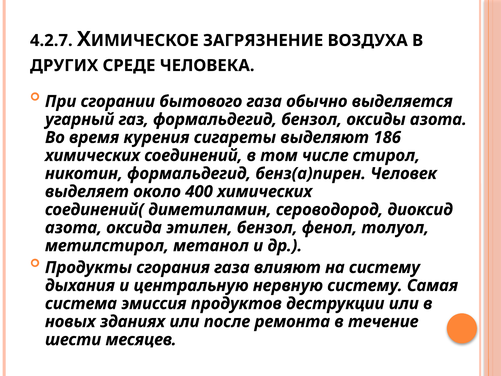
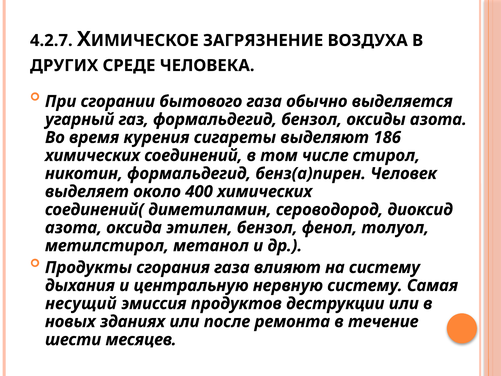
система: система -> несущий (81, 303)
